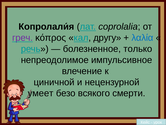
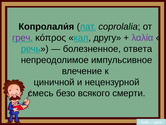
λαλία colour: blue -> purple (142, 38)
только: только -> ответа (138, 49)
умеет: умеет -> смесь (41, 93)
